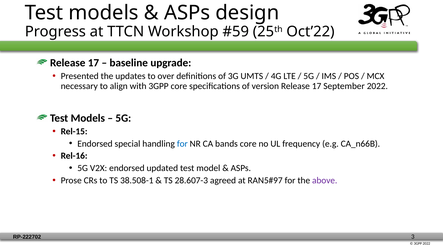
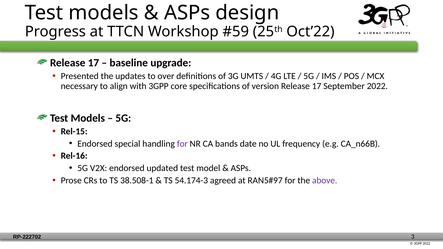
for colour: blue -> purple (182, 144)
bands core: core -> date (248, 144)
28.607-3: 28.607-3 -> 54.174-3 (191, 181)
